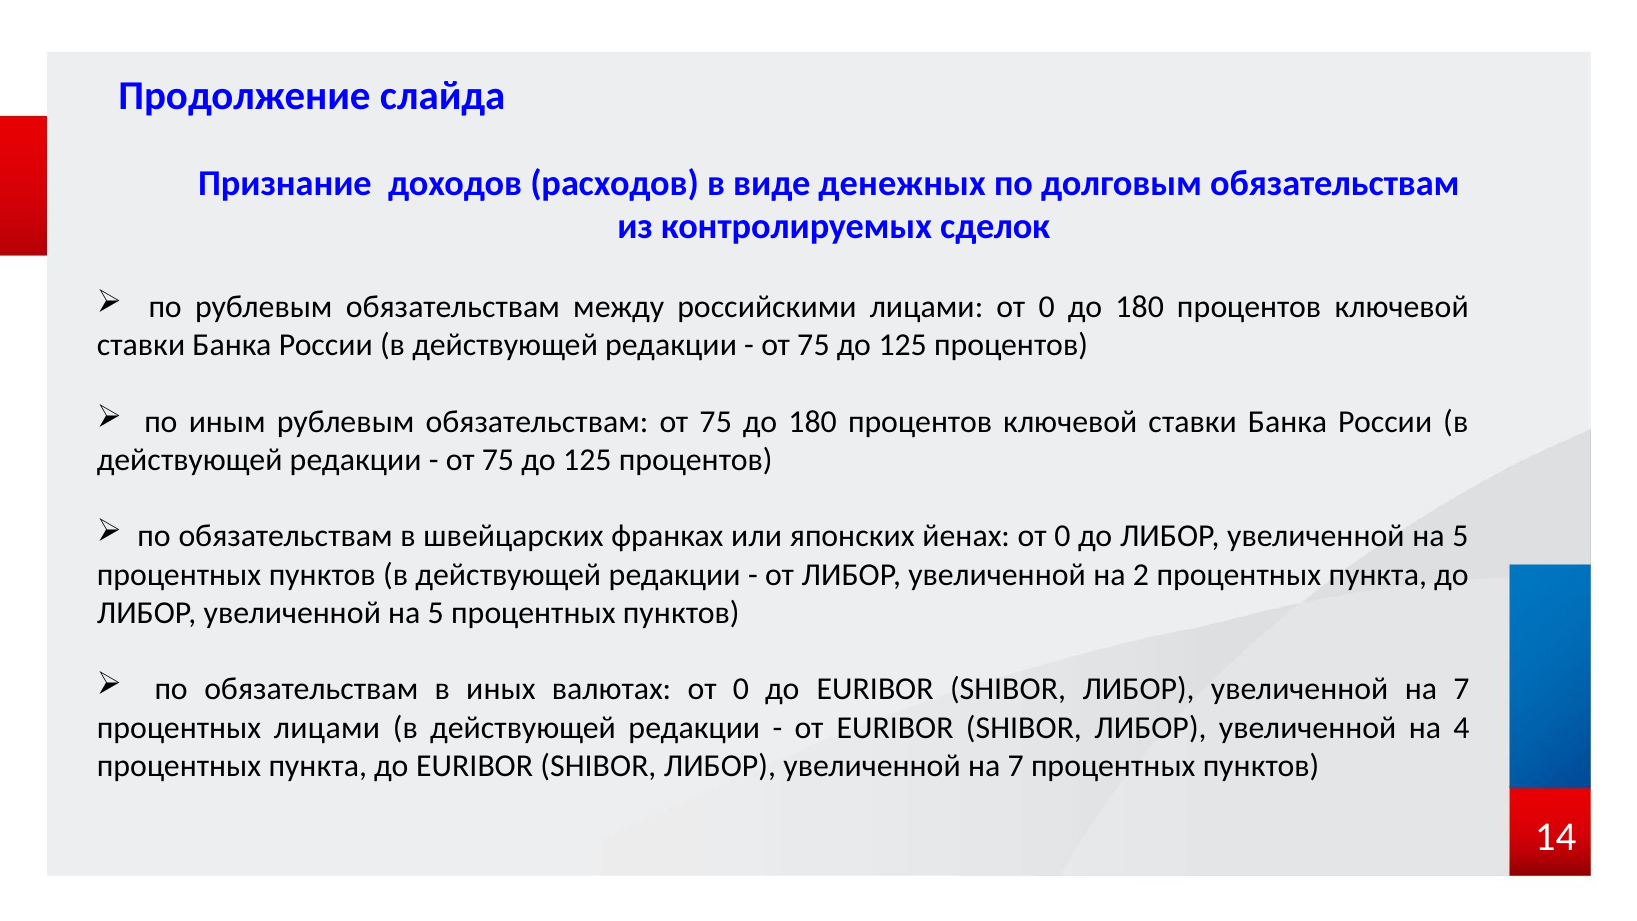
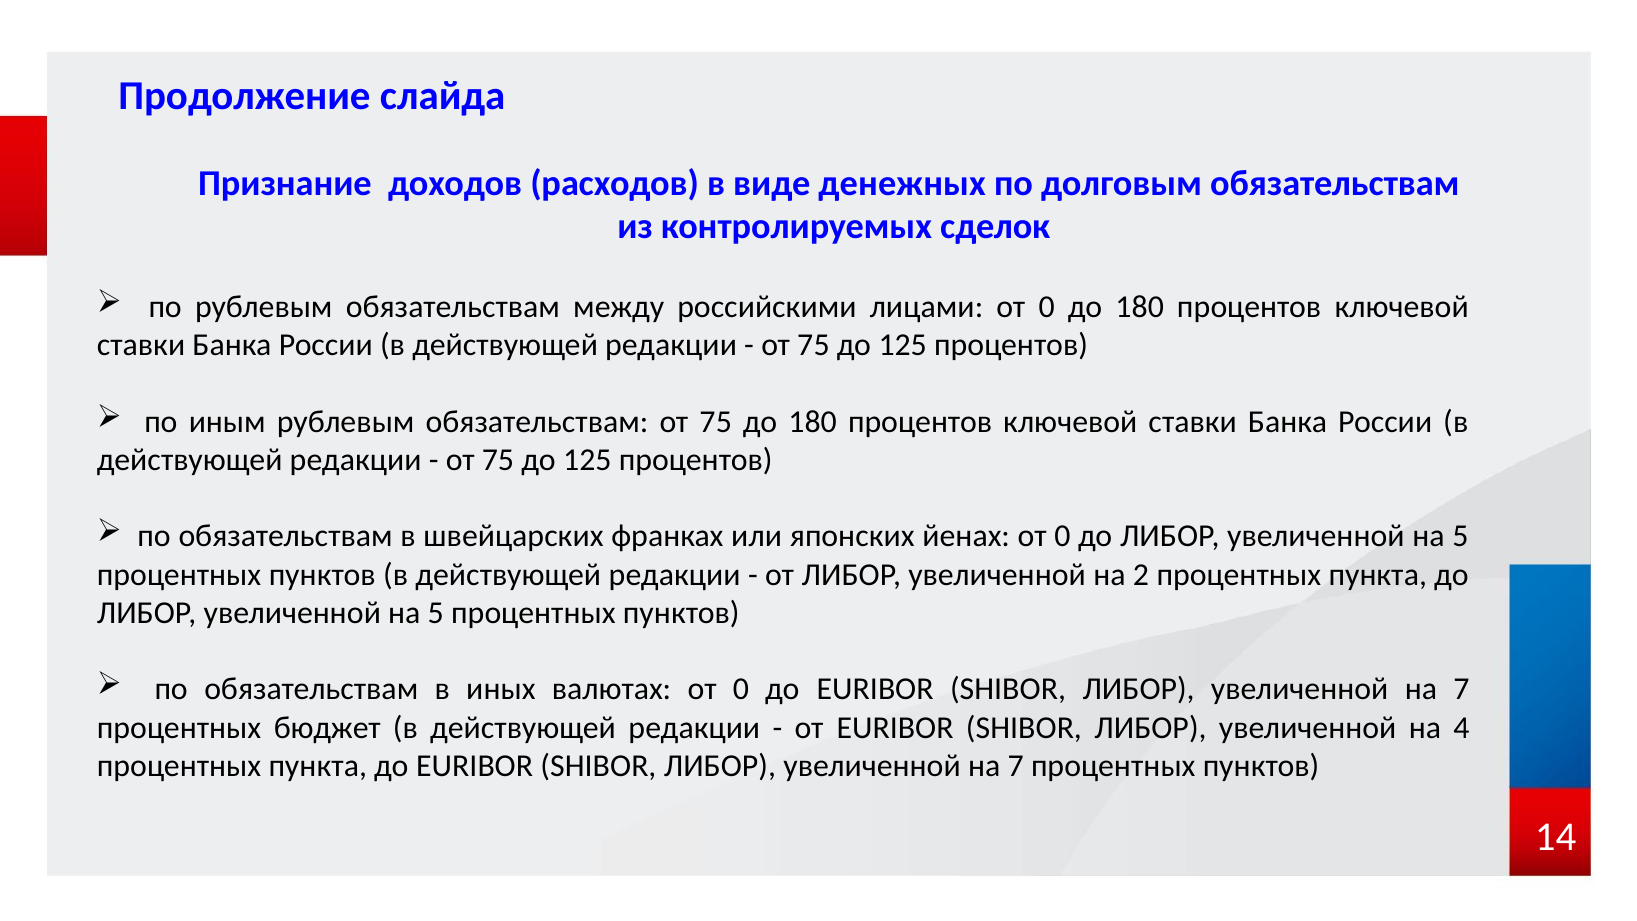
процентных лицами: лицами -> бюджет (327, 727)
